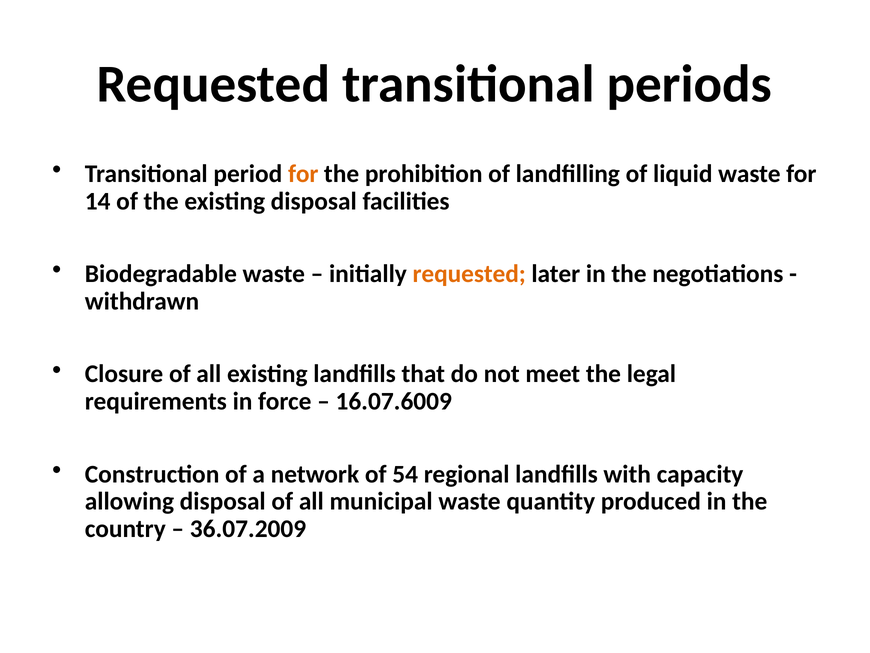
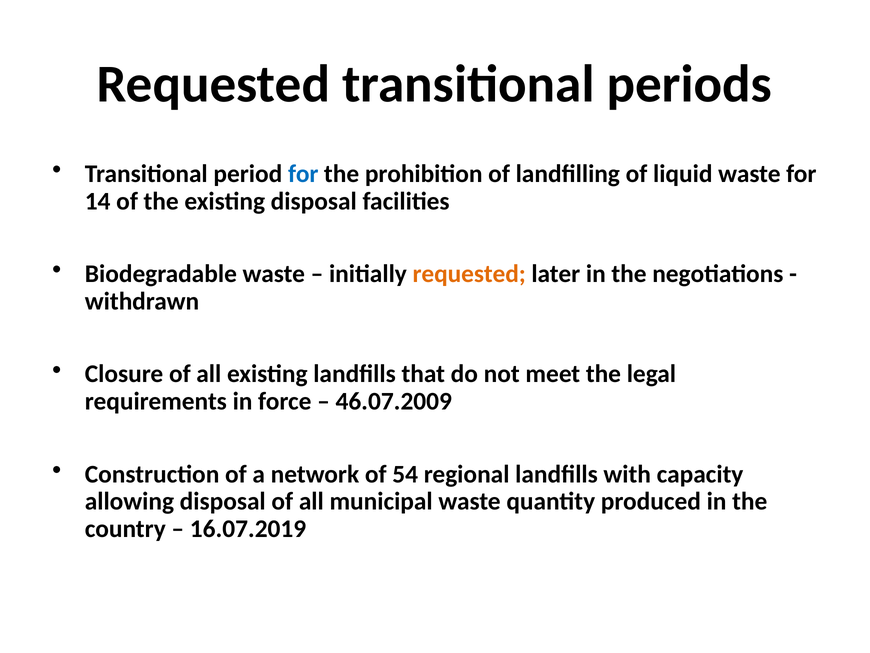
for colour: orange -> blue (303, 174)
16.07.6009: 16.07.6009 -> 46.07.2009 (394, 401)
36.07.2009: 36.07.2009 -> 16.07.2019 (248, 529)
